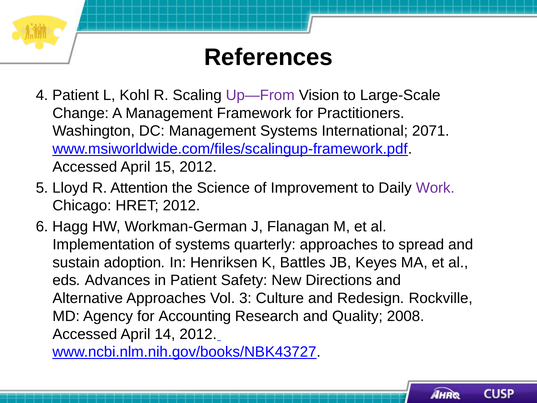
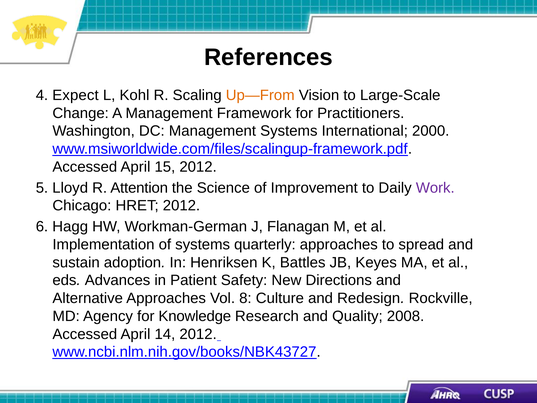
4 Patient: Patient -> Expect (75, 95)
Up—From colour: purple -> orange (260, 95)
2071: 2071 -> 2000 (431, 131)
3: 3 -> 8 (245, 298)
Accounting: Accounting -> Knowledge (195, 316)
